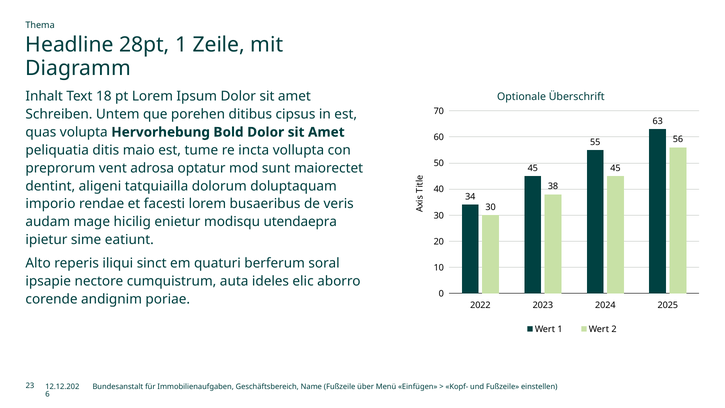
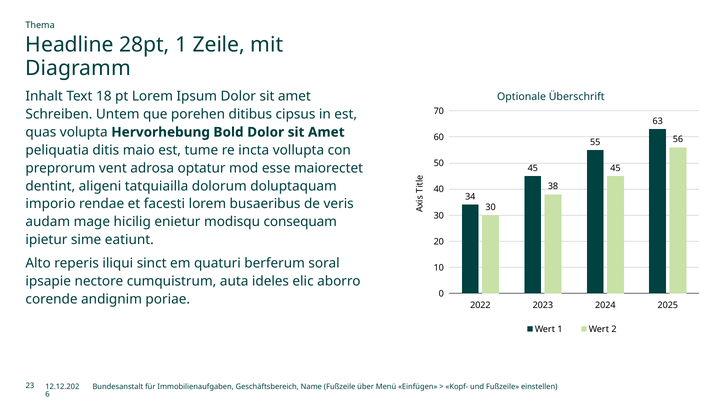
sunt: sunt -> esse (276, 168)
utendaepra: utendaepra -> consequam (300, 222)
